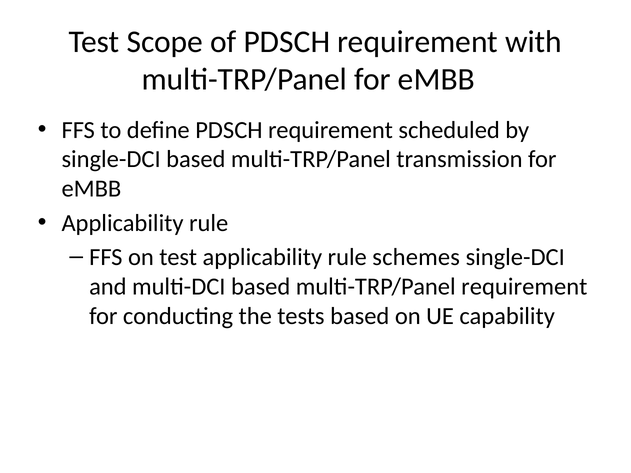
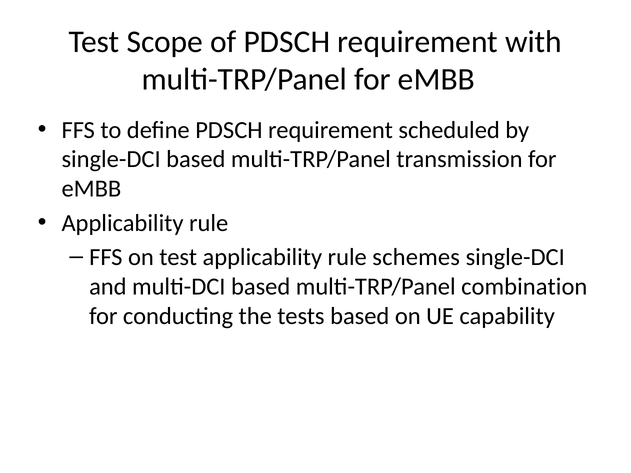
multi-TRP/Panel requirement: requirement -> combination (524, 287)
